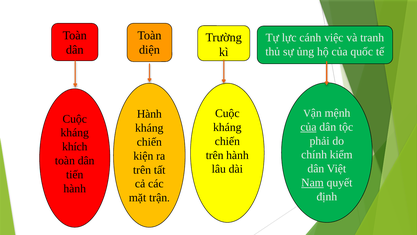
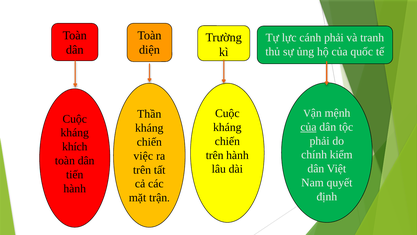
cánh việc: việc -> phải (334, 38)
Hành: Hành -> Thần (149, 114)
kiện: kiện -> việc (143, 156)
Nam underline: present -> none (312, 182)
